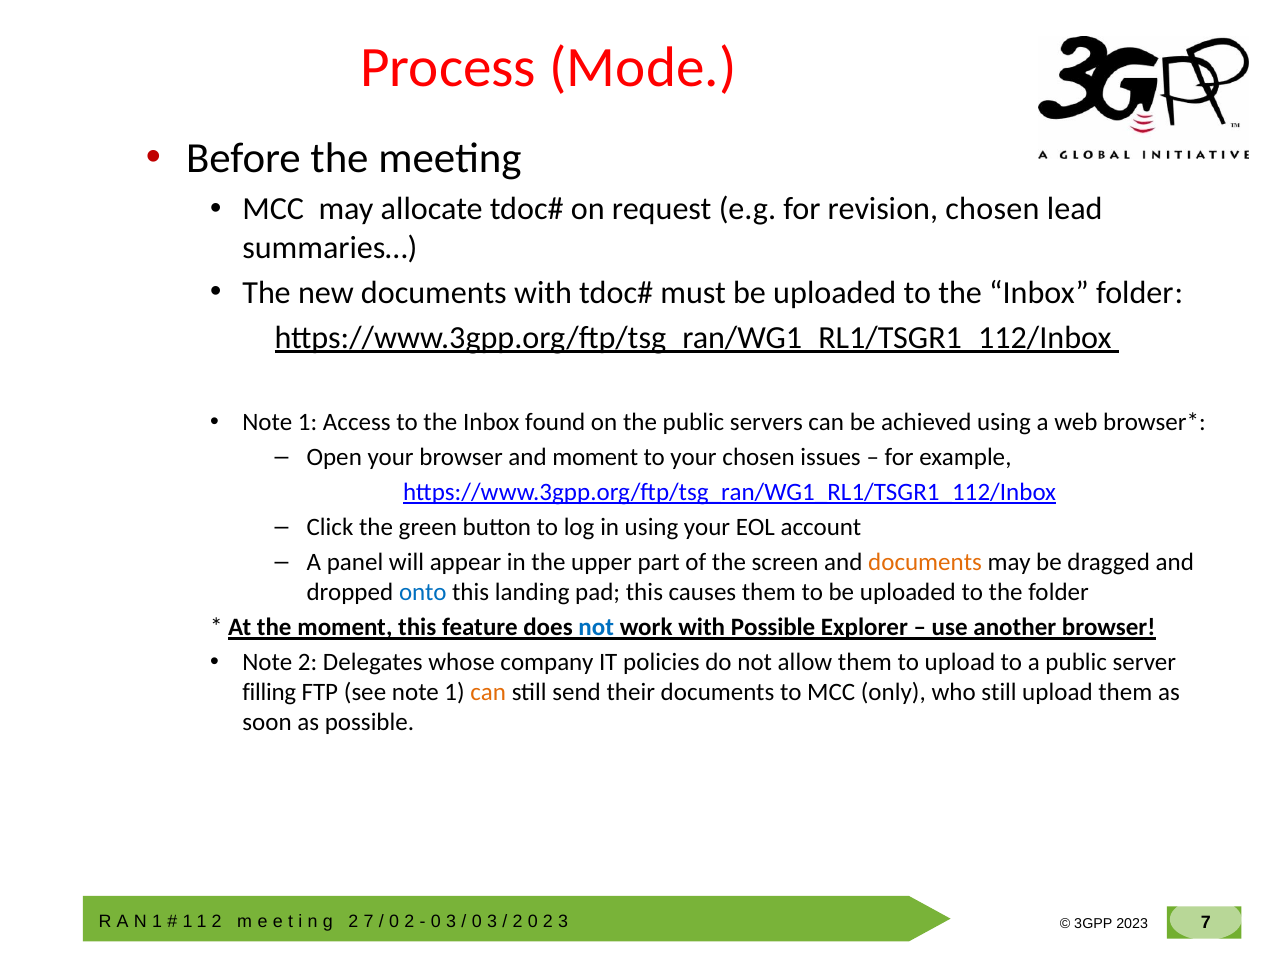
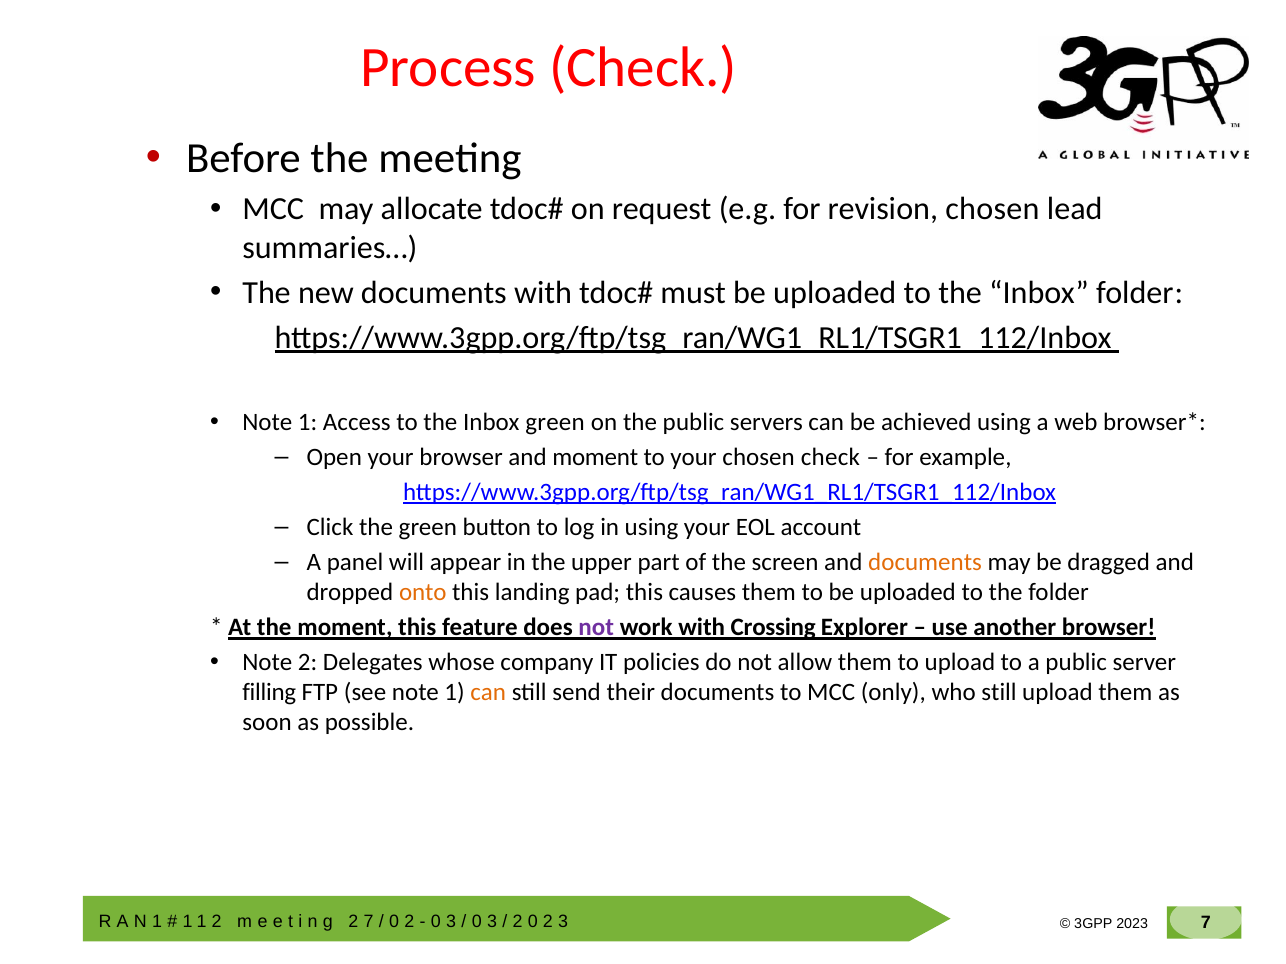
Process Mode: Mode -> Check (643, 68)
Inbox found: found -> green (555, 422)
chosen issues: issues -> check (830, 457)
onto colour: blue -> orange (423, 593)
not colour: blue -> purple (596, 628)
with Possible: Possible -> Crossing (773, 628)
